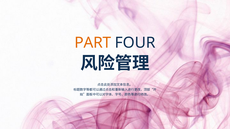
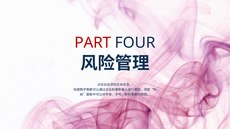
PART colour: orange -> red (93, 43)
